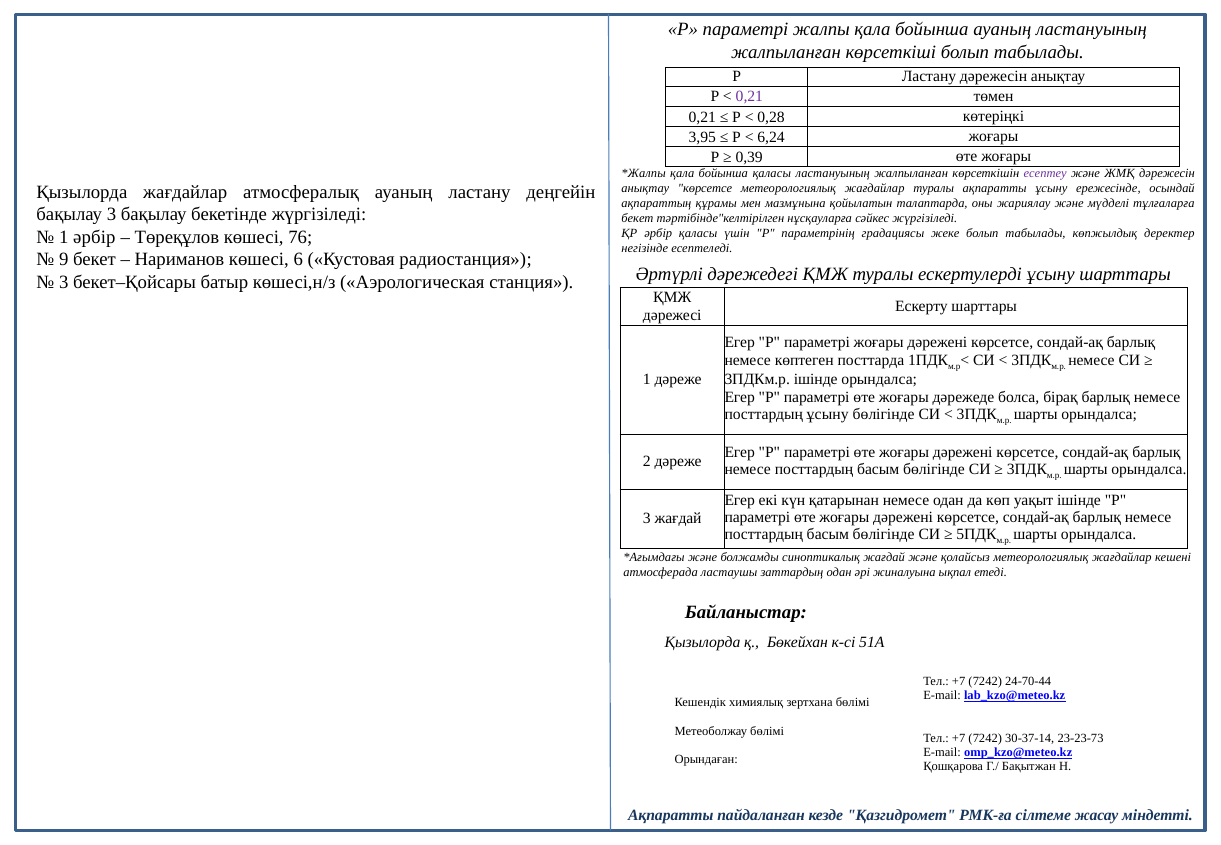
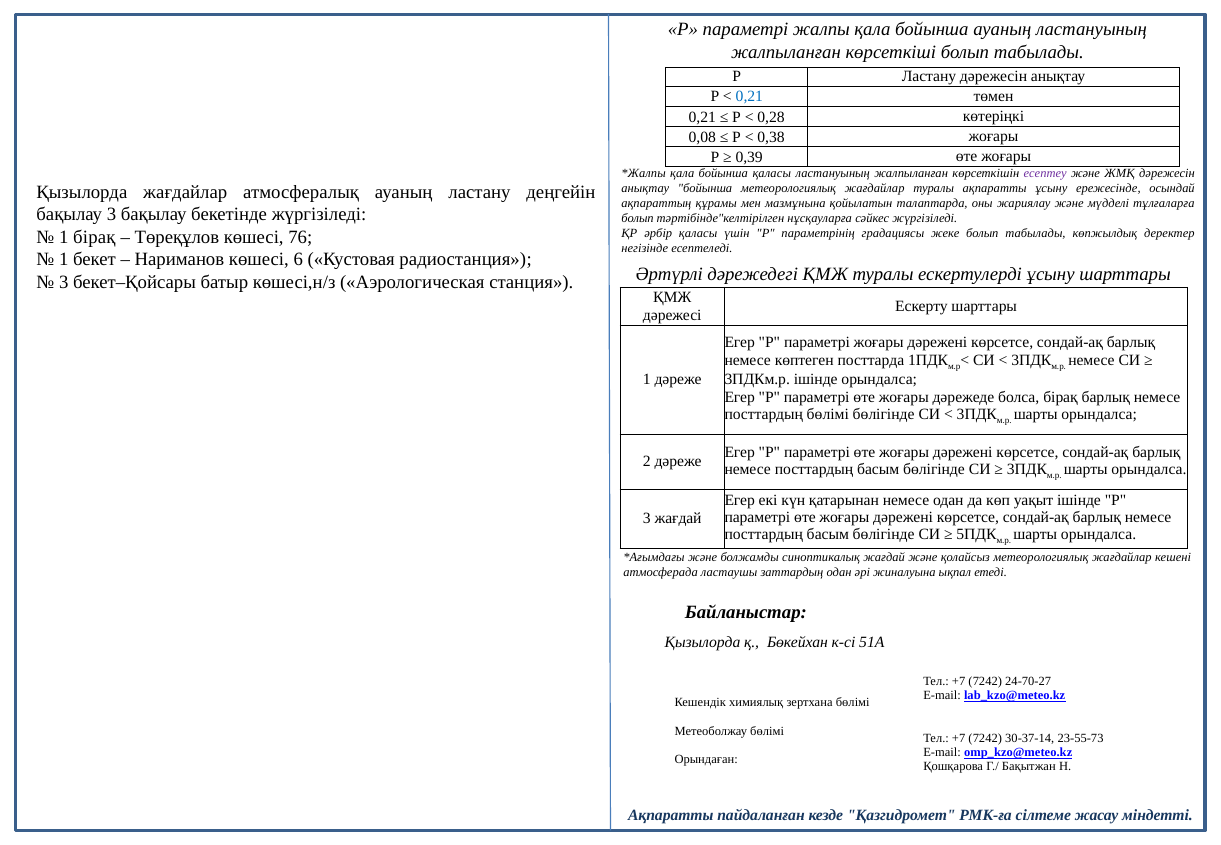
0,21 colour: purple -> blue (749, 97)
3,95: 3,95 -> 0,08 (702, 137)
6,24: 6,24 -> 0,38 (771, 137)
анықтау көрсетсе: көрсетсе -> бойынша (705, 188)
бекет: бекет -> болып (638, 218)
1 әрбір: әрбір -> бірақ (94, 237)
9: 9 -> 1 (64, 260)
посттардың ұсыну: ұсыну -> бөлімі (828, 414)
24-70-44: 24-70-44 -> 24-70-27 (1028, 682)
23-23-73: 23-23-73 -> 23-55-73 (1081, 739)
